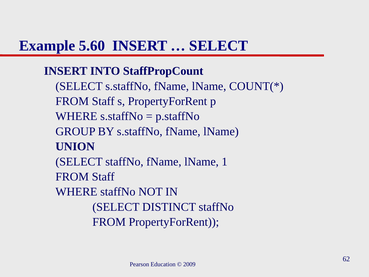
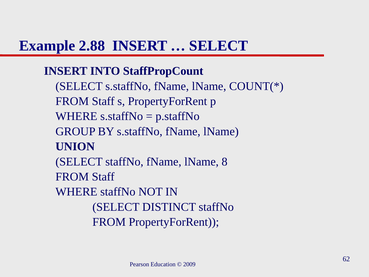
5.60: 5.60 -> 2.88 (92, 46)
1: 1 -> 8 (225, 161)
